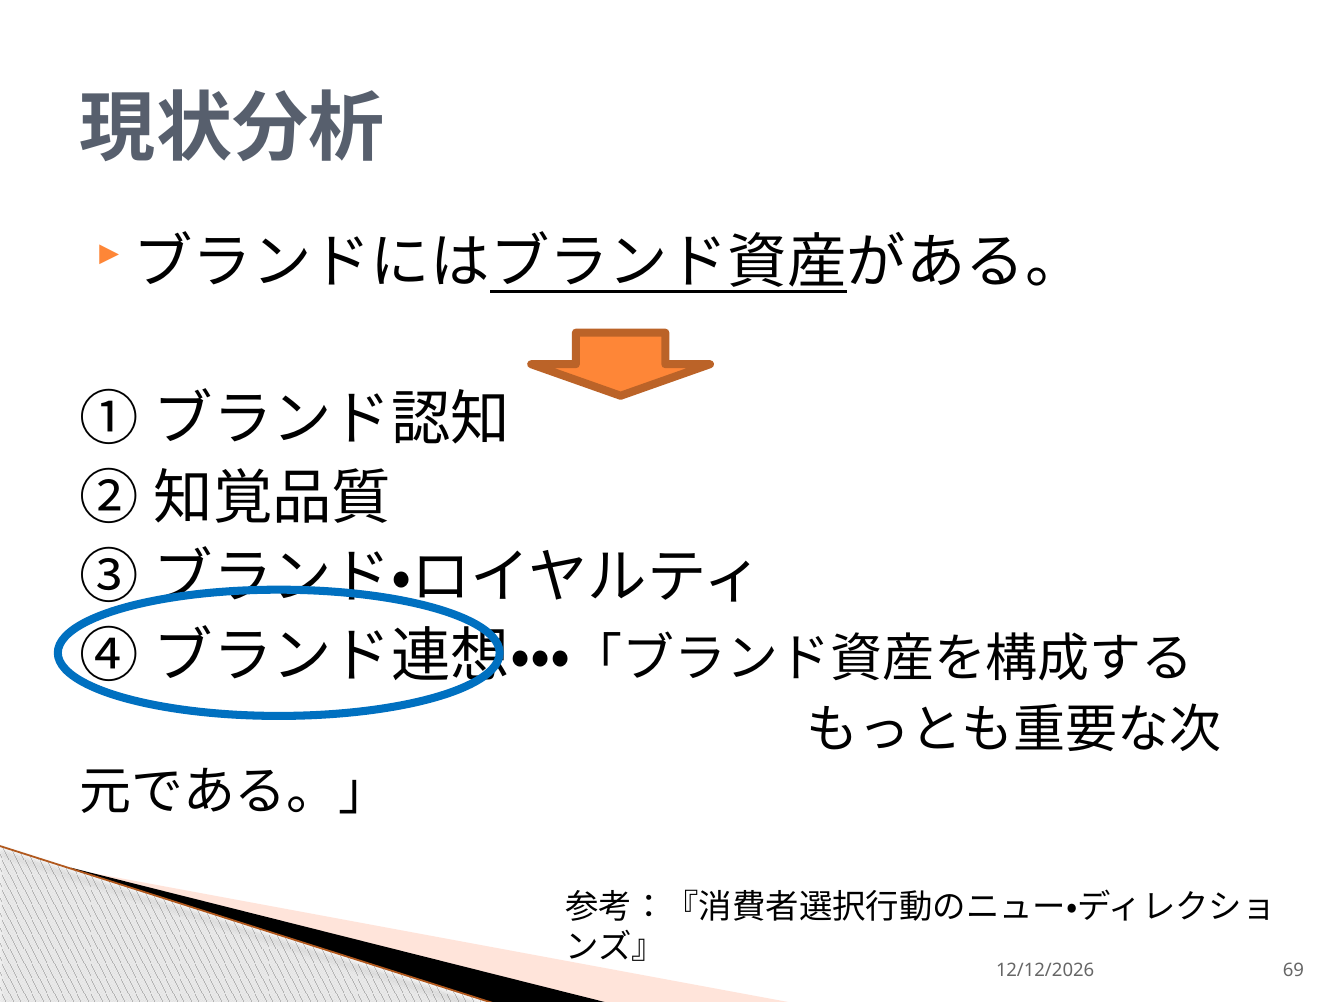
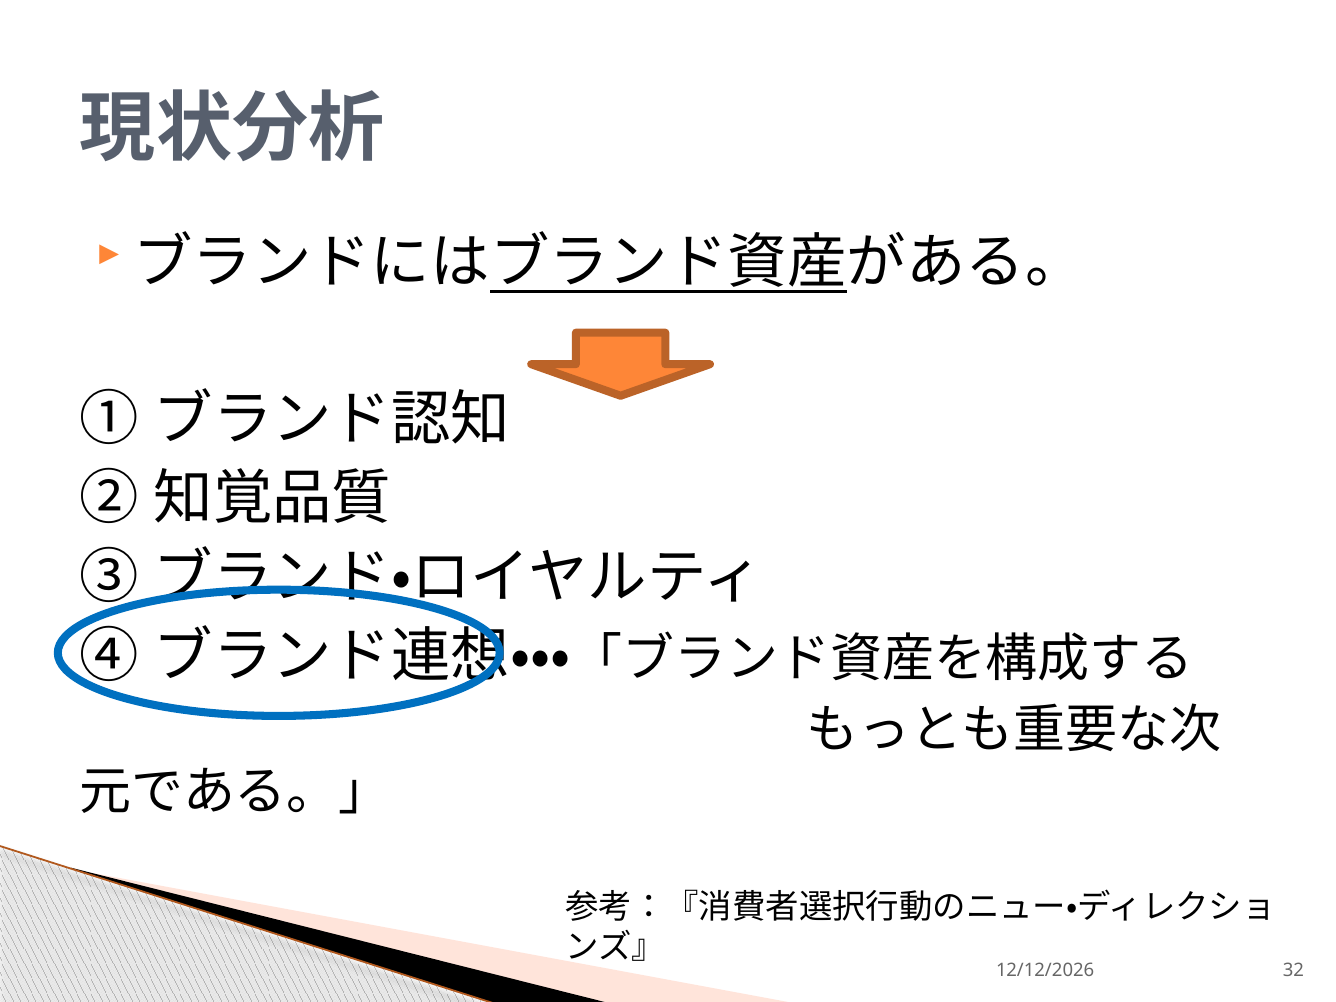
69: 69 -> 32 (1293, 970)
